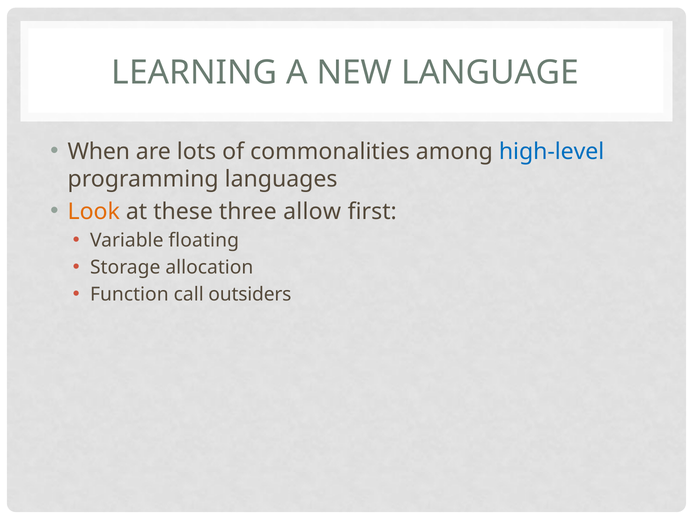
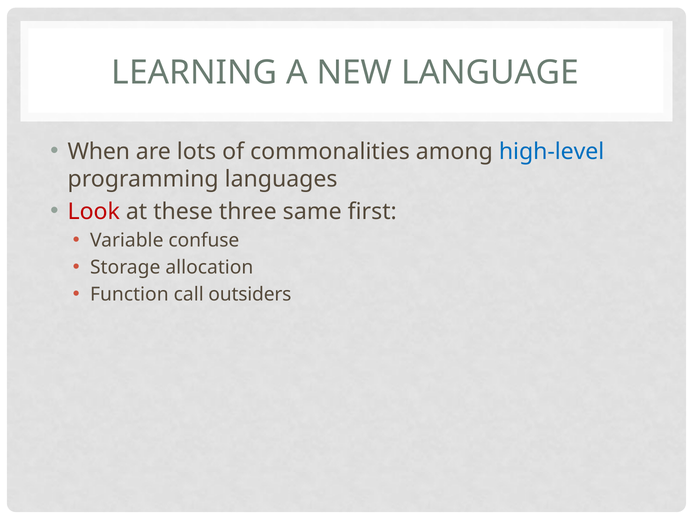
Look colour: orange -> red (94, 212)
allow: allow -> same (312, 212)
floating: floating -> confuse (204, 241)
